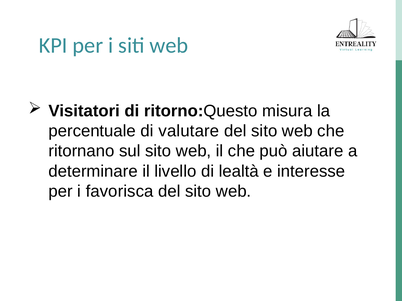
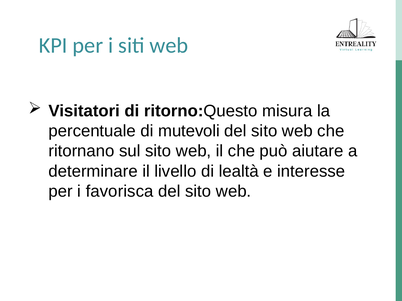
valutare: valutare -> mutevoli (189, 131)
